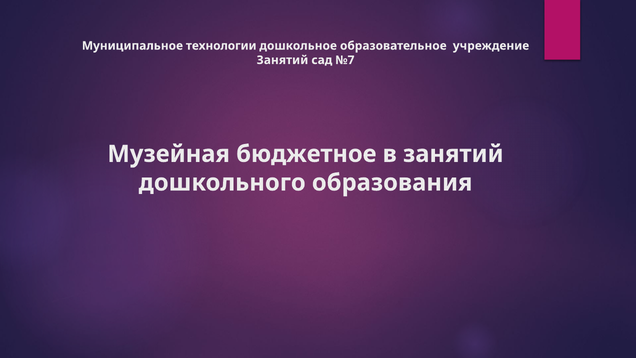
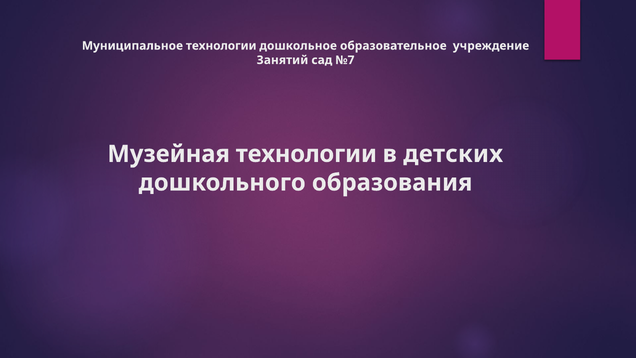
Музейная бюджетное: бюджетное -> технологии (306, 154)
в занятий: занятий -> детских (453, 154)
